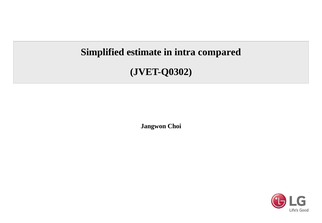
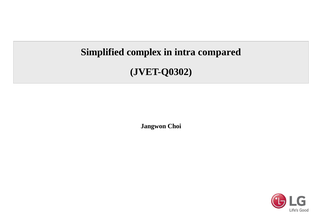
estimate: estimate -> complex (144, 52)
